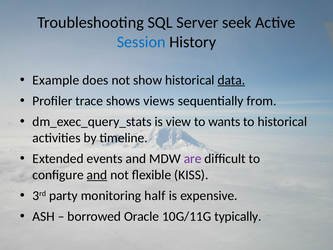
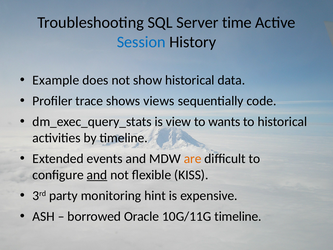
seek: seek -> time (237, 23)
data underline: present -> none (231, 80)
from: from -> code (262, 101)
are colour: purple -> orange (193, 159)
half: half -> hint (155, 196)
10G/11G typically: typically -> timeline (238, 216)
